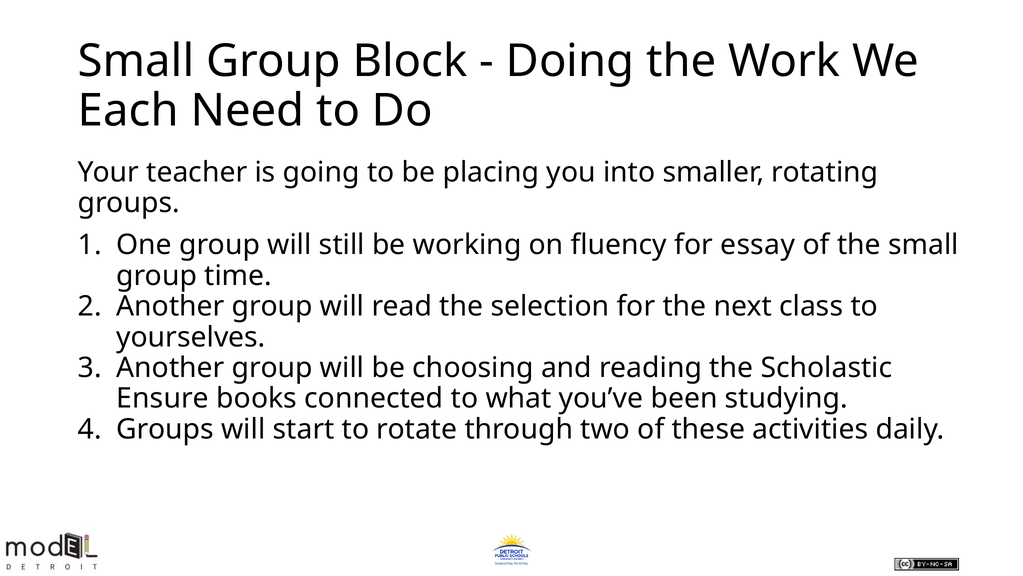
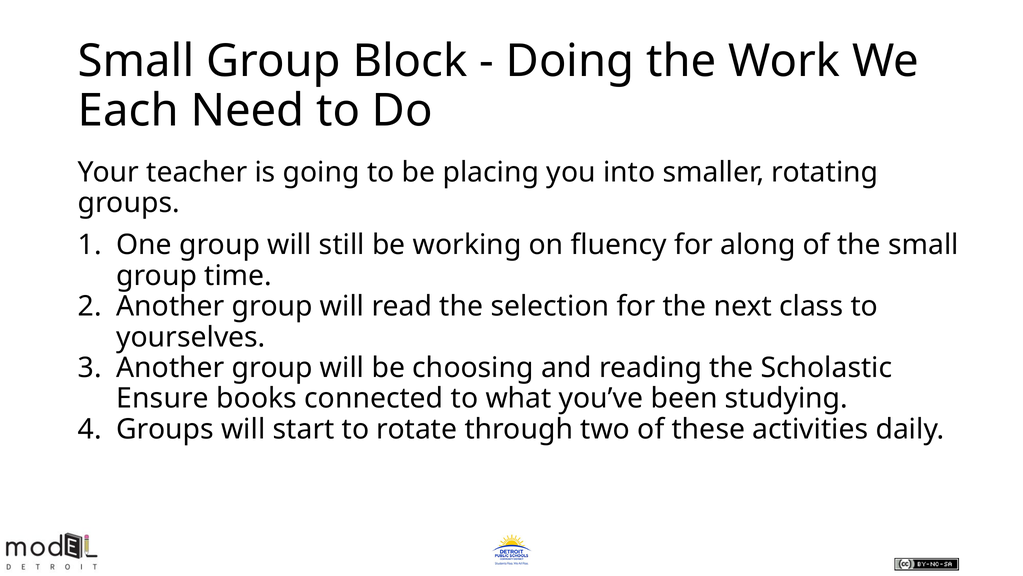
essay: essay -> along (758, 245)
